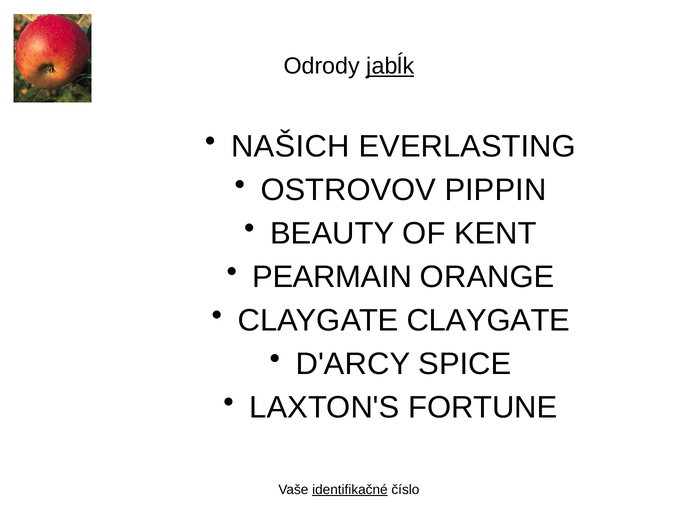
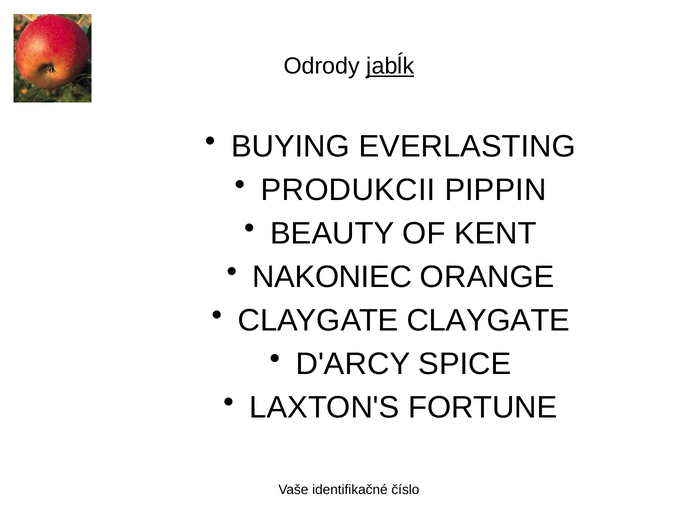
NAŠICH: NAŠICH -> BUYING (291, 146)
OSTROVOV: OSTROVOV -> PRODUKCII (348, 190)
PEARMAIN: PEARMAIN -> NAKONIEC (332, 277)
identifikačné underline: present -> none (350, 489)
